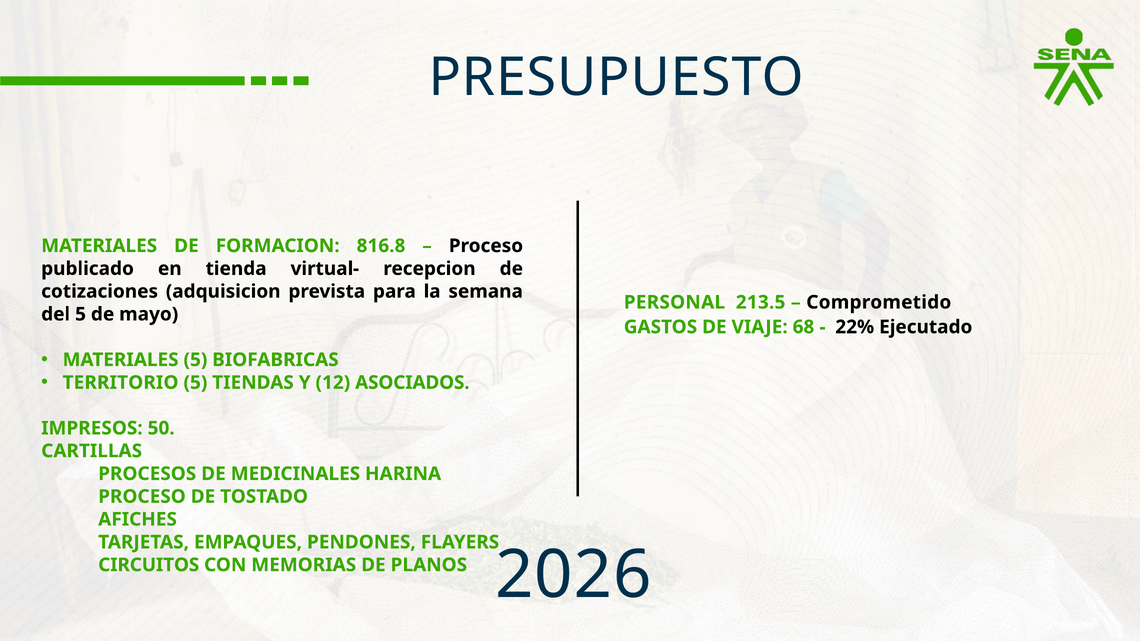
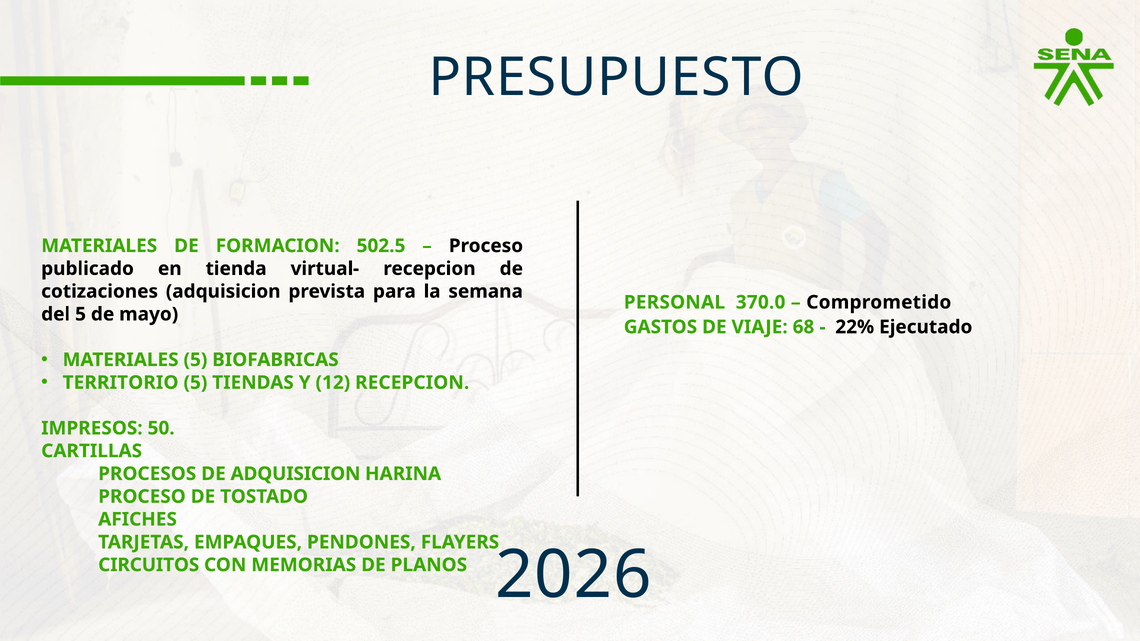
816.8: 816.8 -> 502.5 (381, 246)
213.5: 213.5 -> 370.0 (761, 302)
12 ASOCIADOS: ASOCIADOS -> RECEPCION (412, 383)
DE MEDICINALES: MEDICINALES -> ADQUISICION (296, 474)
